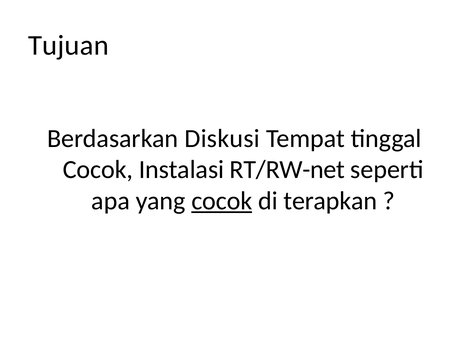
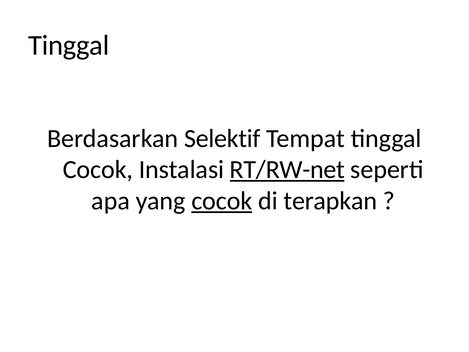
Tujuan: Tujuan -> Tinggal (69, 45)
Diskusi: Diskusi -> Selektif (222, 138)
RT/RW-net underline: none -> present (287, 170)
